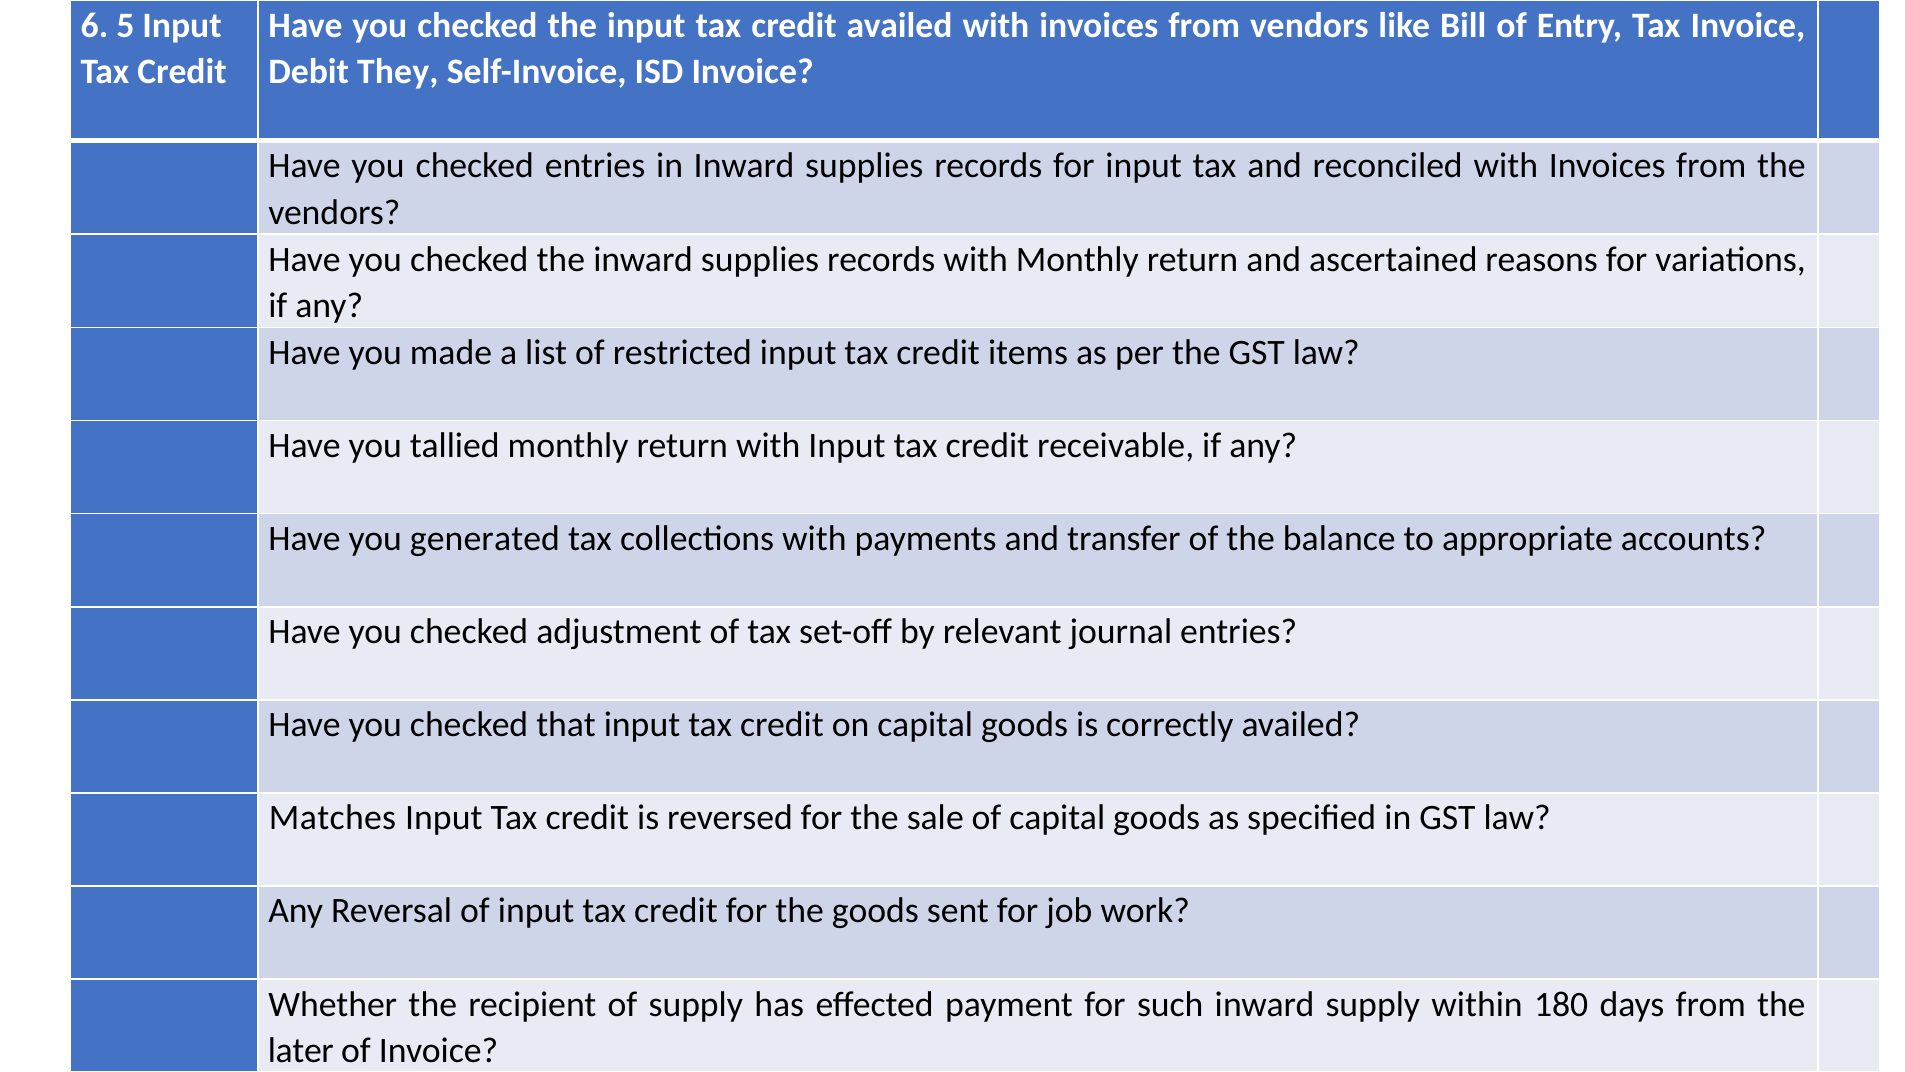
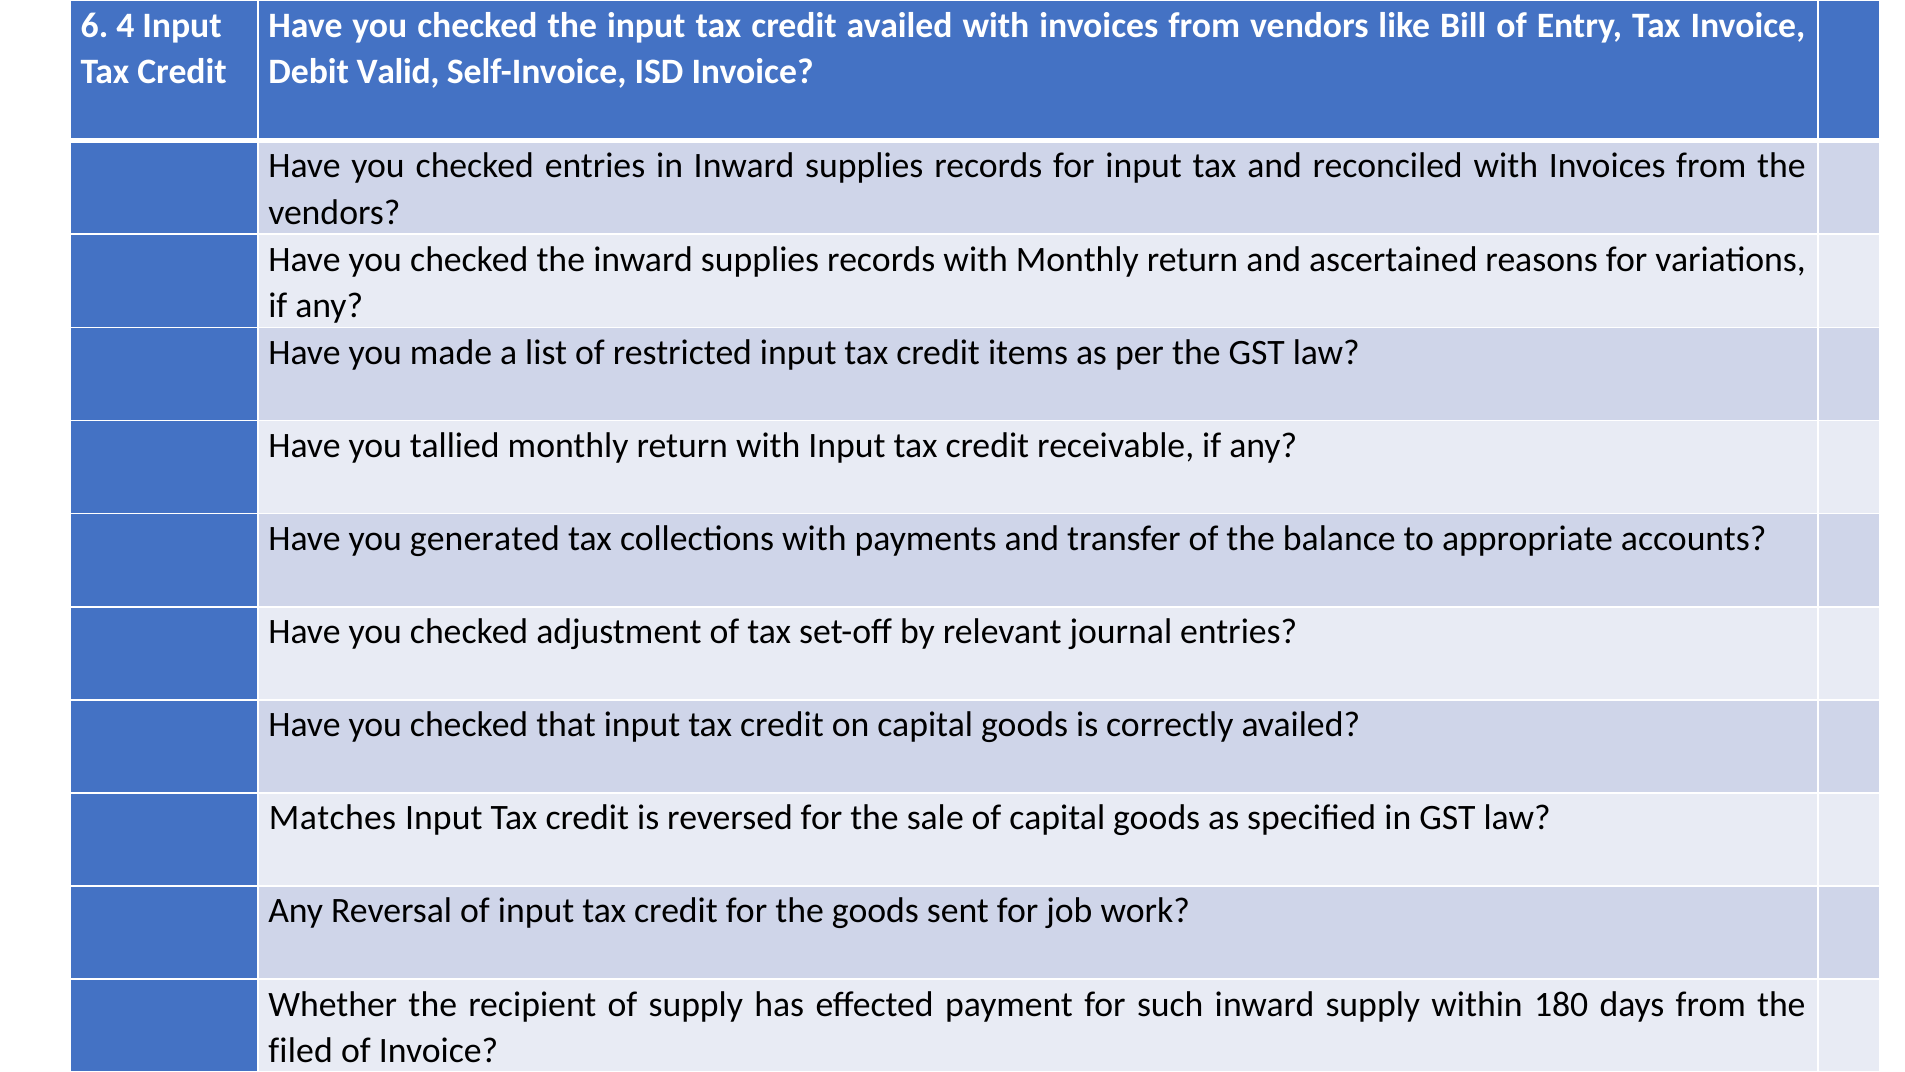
5: 5 -> 4 (125, 25)
They: They -> Valid (398, 72)
later: later -> filed (301, 1050)
